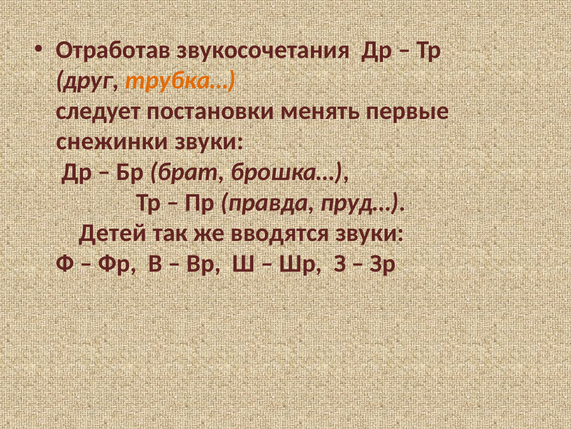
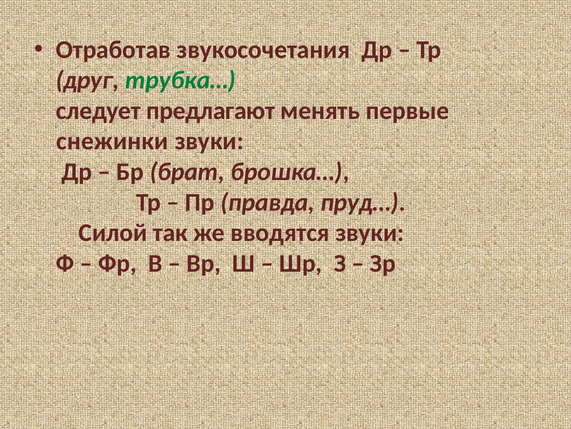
трубка… colour: orange -> green (181, 80)
постановки: постановки -> предлагают (211, 111)
Детей: Детей -> Силой (113, 232)
